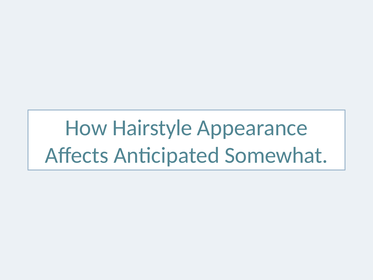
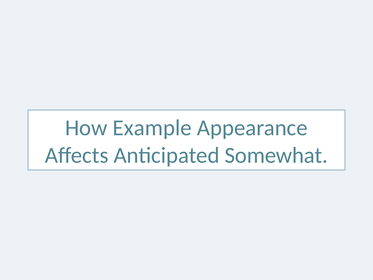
Hairstyle: Hairstyle -> Example (152, 128)
